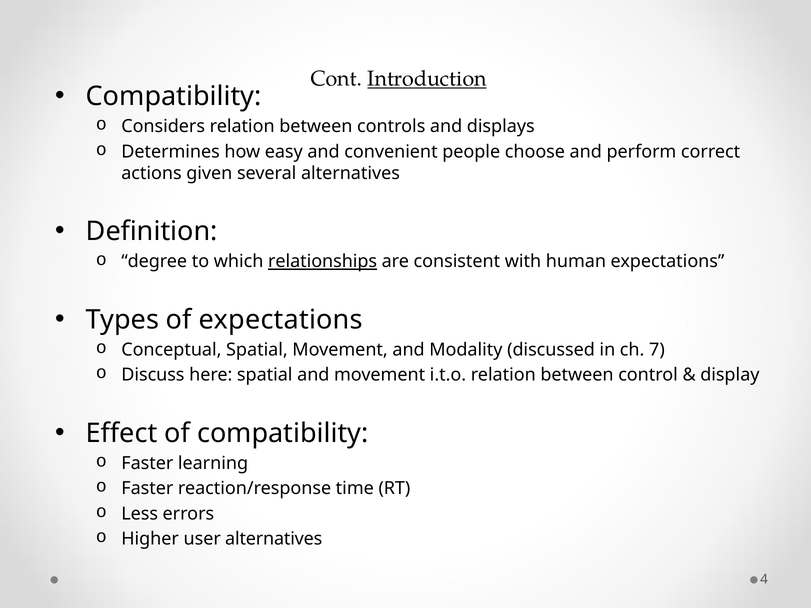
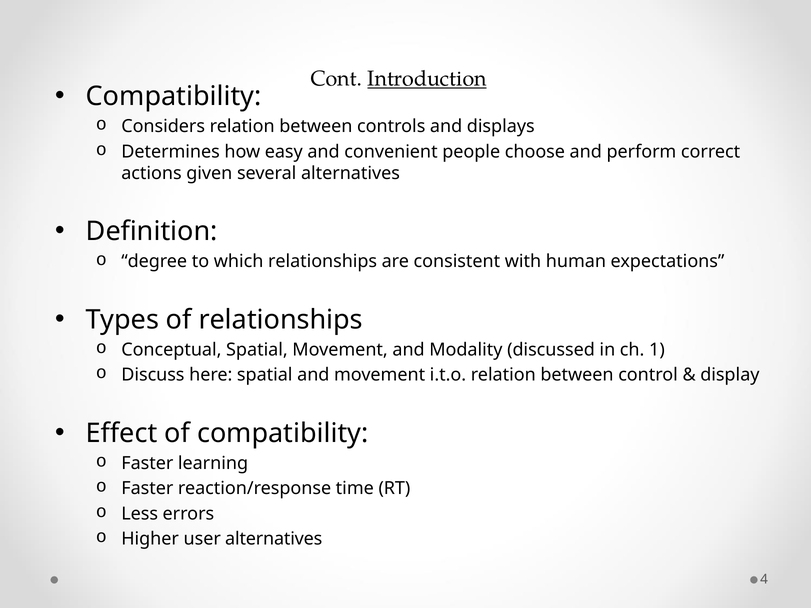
relationships underline: present -> none (323, 262)
of expectations: expectations -> relationships (281, 320)
7: 7 -> 1 (657, 350)
